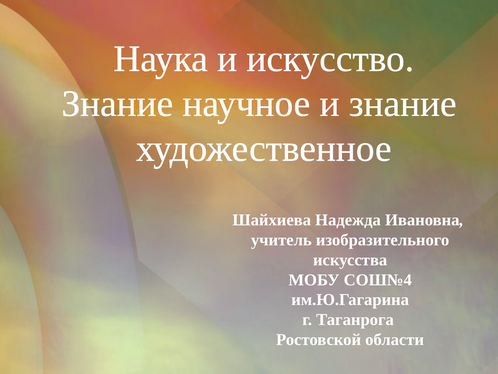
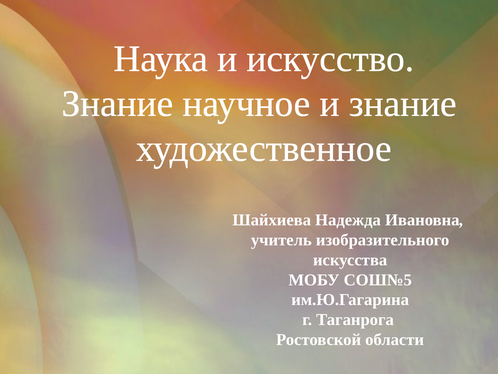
СОШ№4: СОШ№4 -> СОШ№5 (378, 280)
